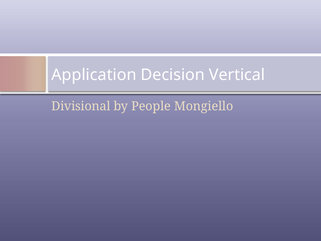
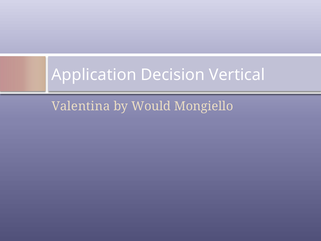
Divisional: Divisional -> Valentina (81, 106)
People: People -> Would (151, 106)
